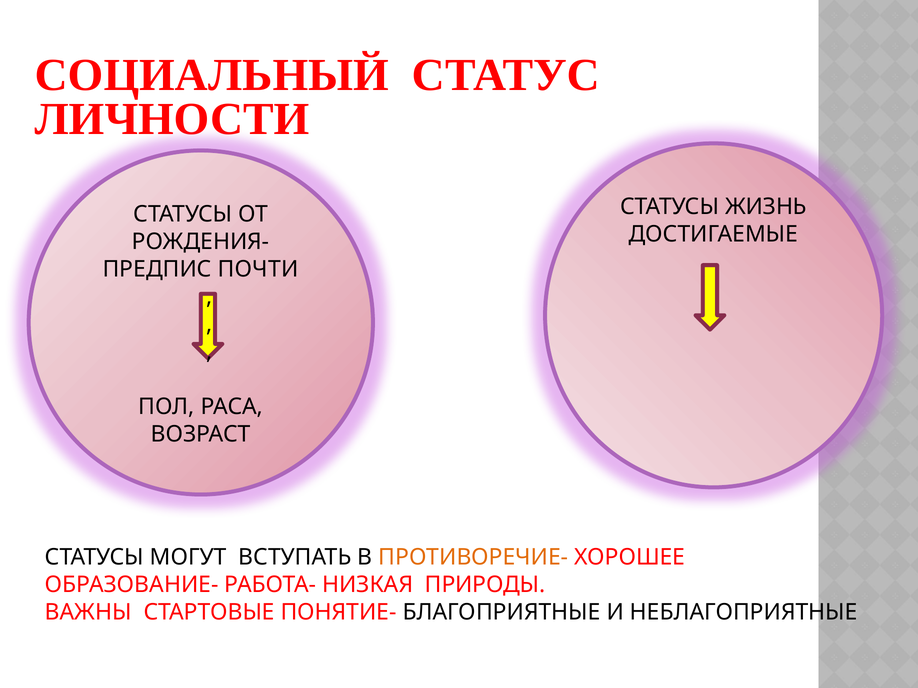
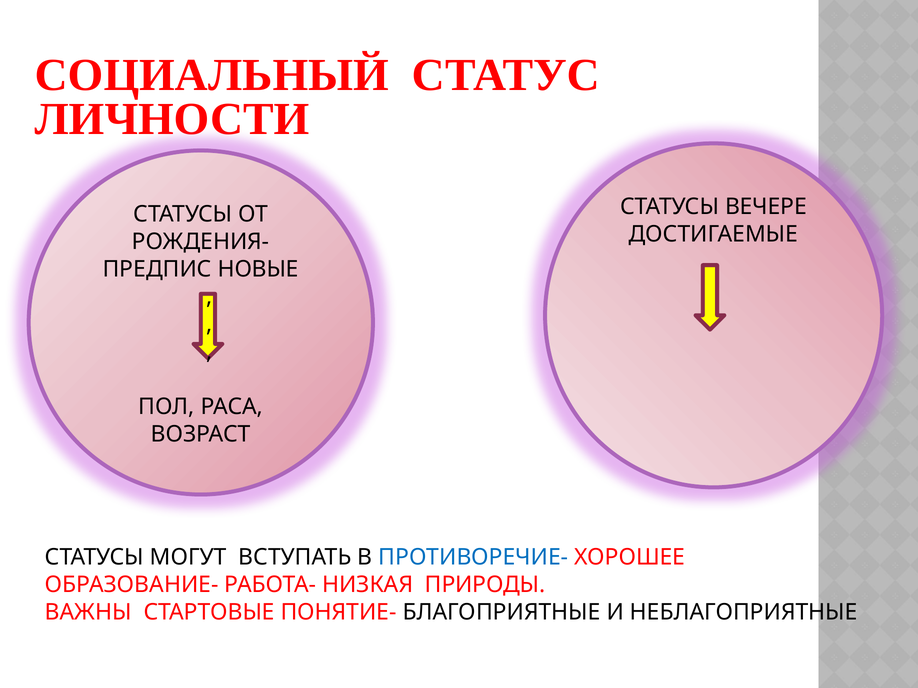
ЖИЗНЬ: ЖИЗНЬ -> ВЕЧЕРЕ (766, 207)
ПОЧТИ: ПОЧТИ -> НОВЫЕ (258, 269)
ПРОТИВОРЕЧИЕ- colour: orange -> blue (473, 558)
